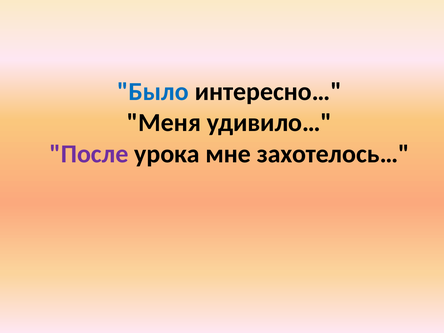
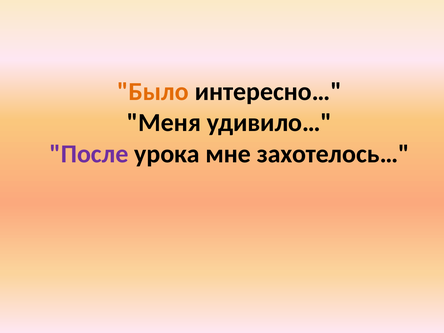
Было colour: blue -> orange (153, 92)
